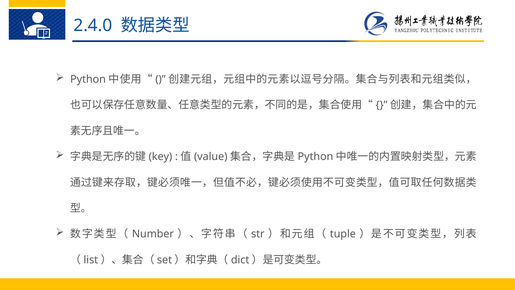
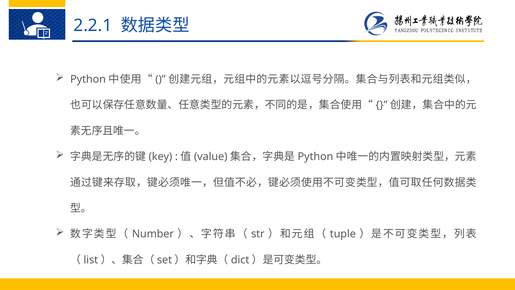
2.4.0: 2.4.0 -> 2.2.1 (93, 25)
